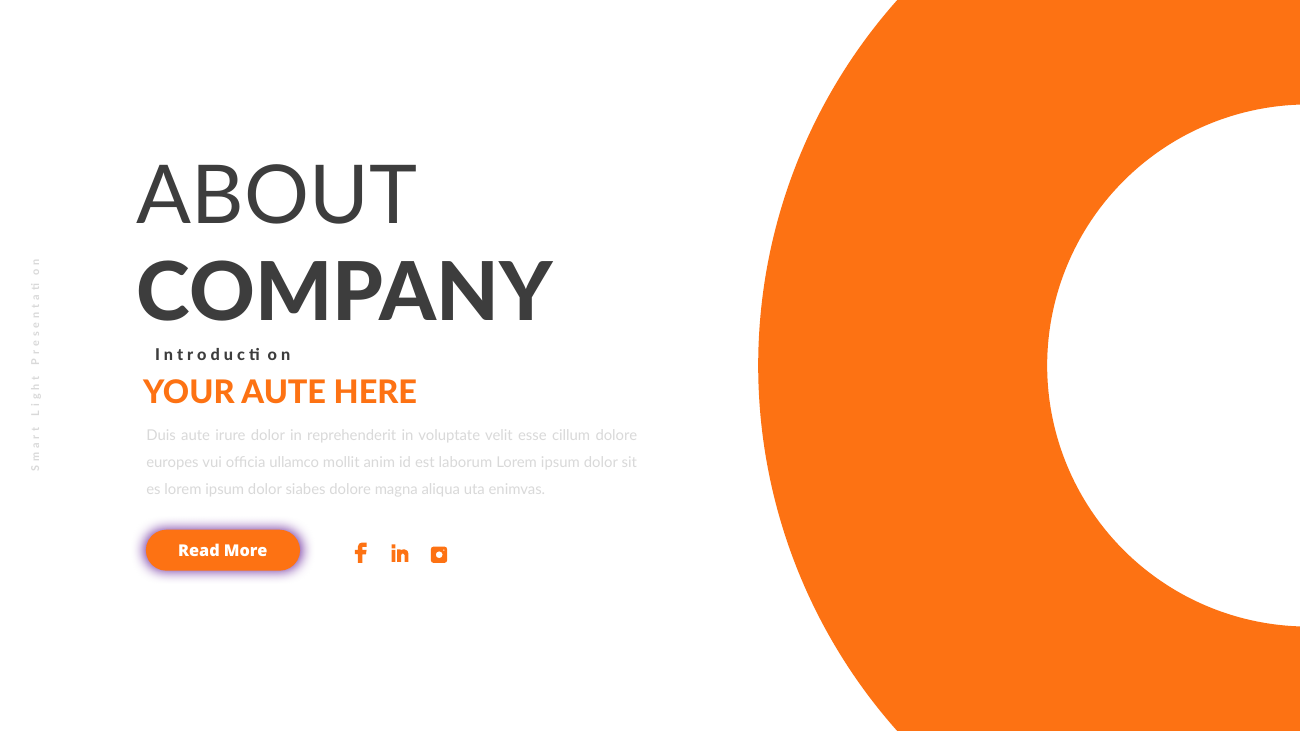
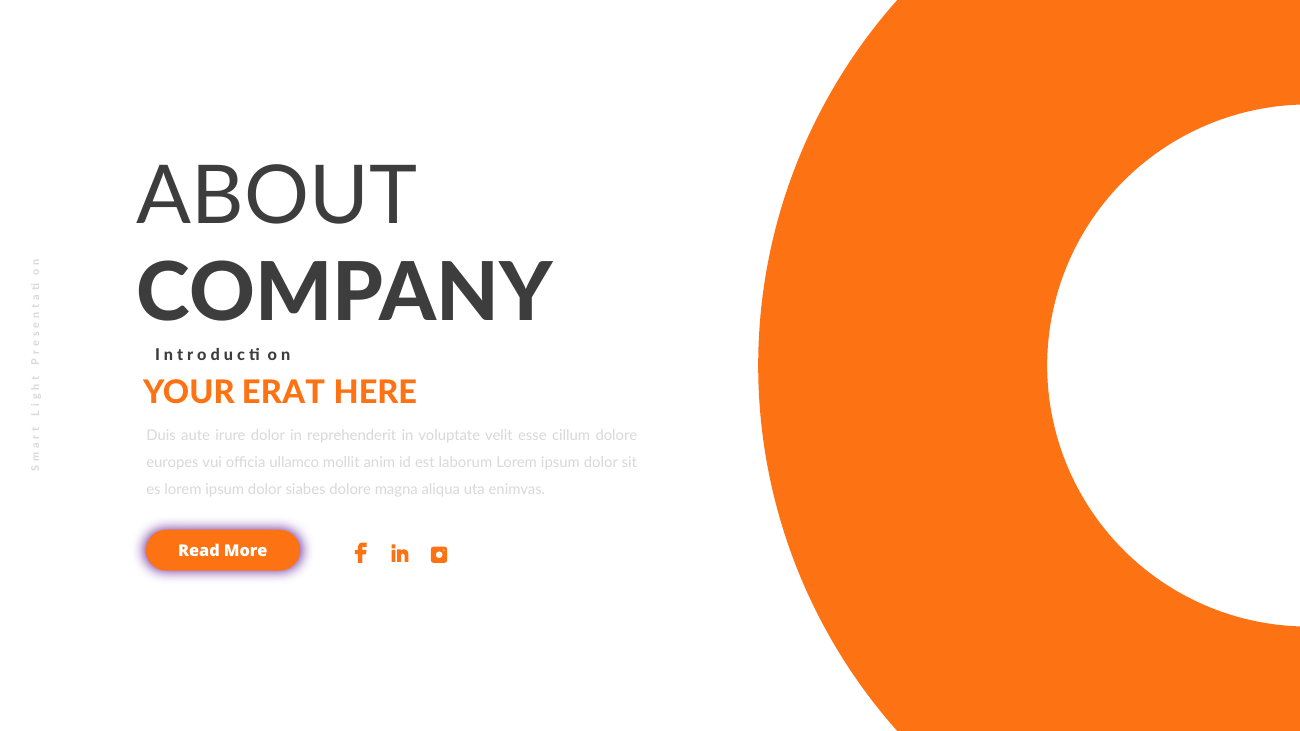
YOUR AUTE: AUTE -> ERAT (283, 393)
